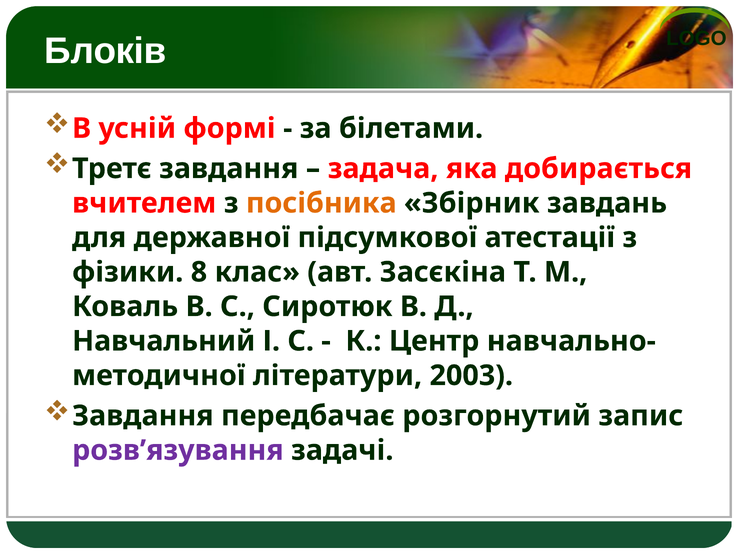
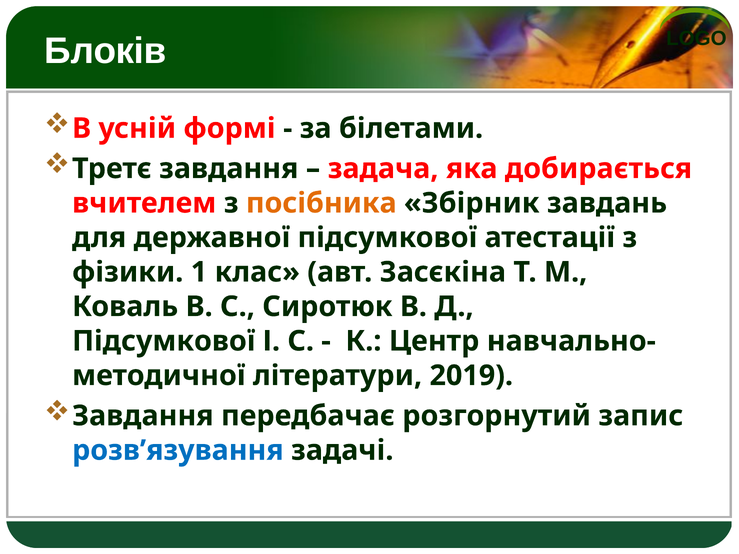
8: 8 -> 1 (199, 272)
Навчальний: Навчальний -> Підсумкової (164, 341)
2003: 2003 -> 2019 (471, 376)
розв’язування colour: purple -> blue (178, 450)
